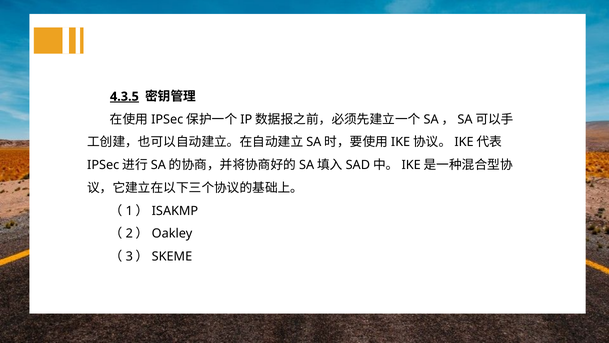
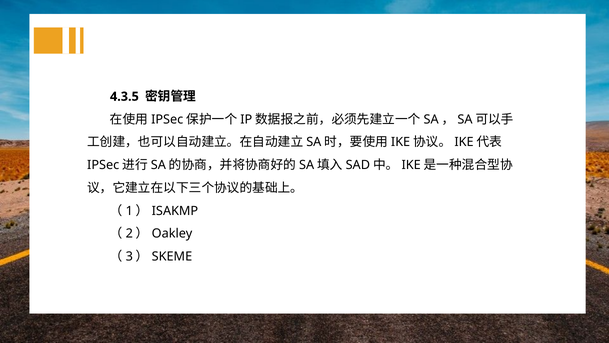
4.3.5 underline: present -> none (124, 96)
